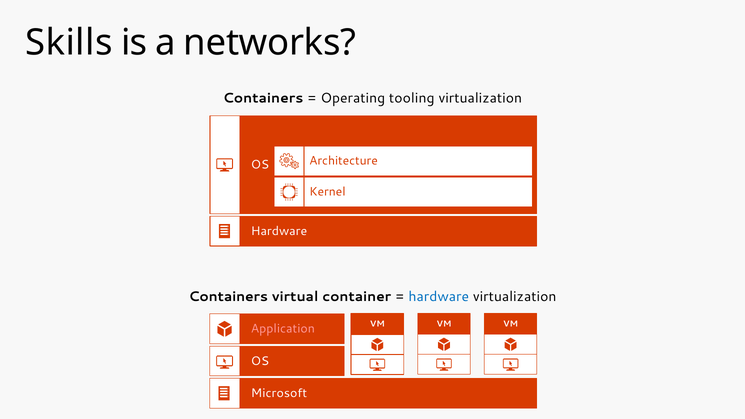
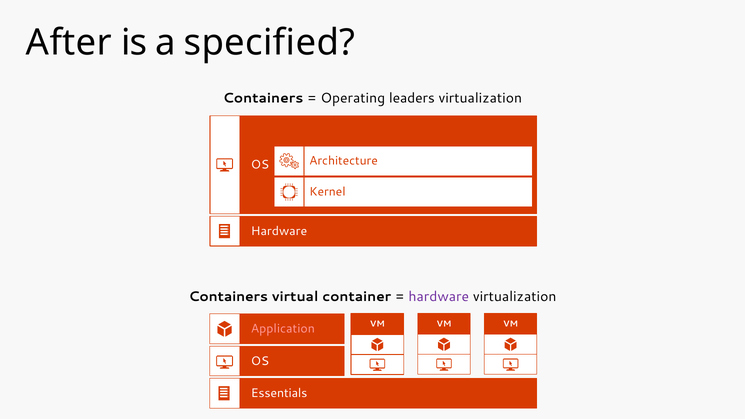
Skills: Skills -> After (69, 43)
networks: networks -> specified (269, 43)
tooling: tooling -> leaders (412, 98)
hardware colour: blue -> purple (439, 297)
Microsoft: Microsoft -> Essentials (279, 393)
